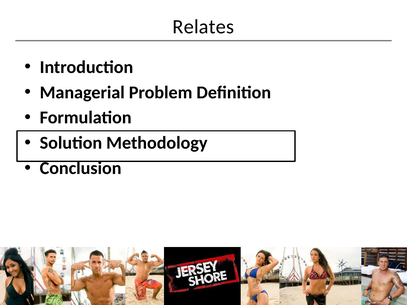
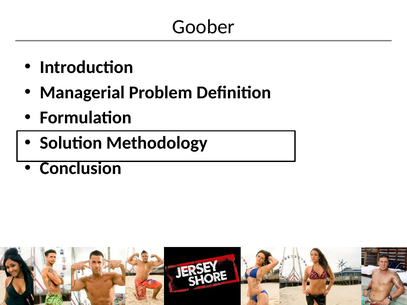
Relates: Relates -> Goober (203, 27)
